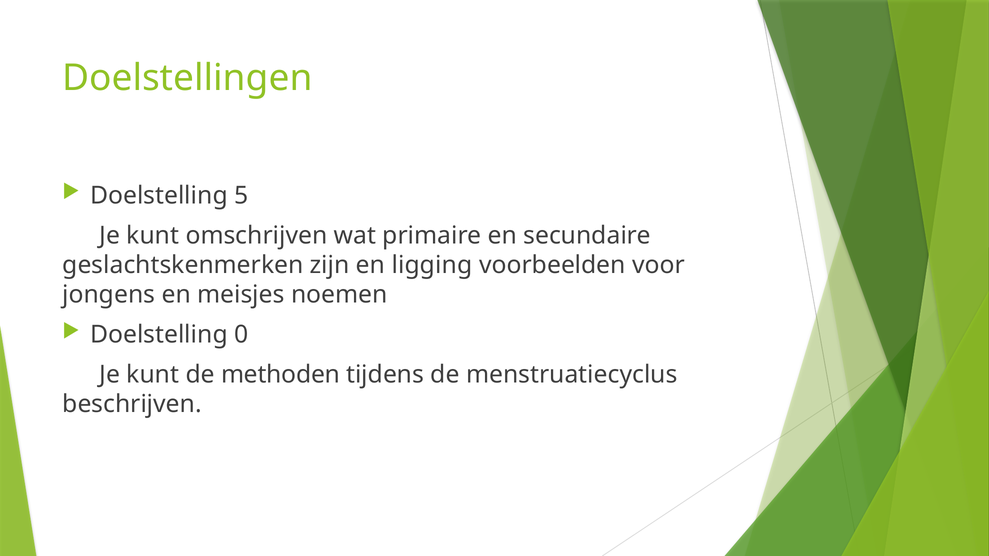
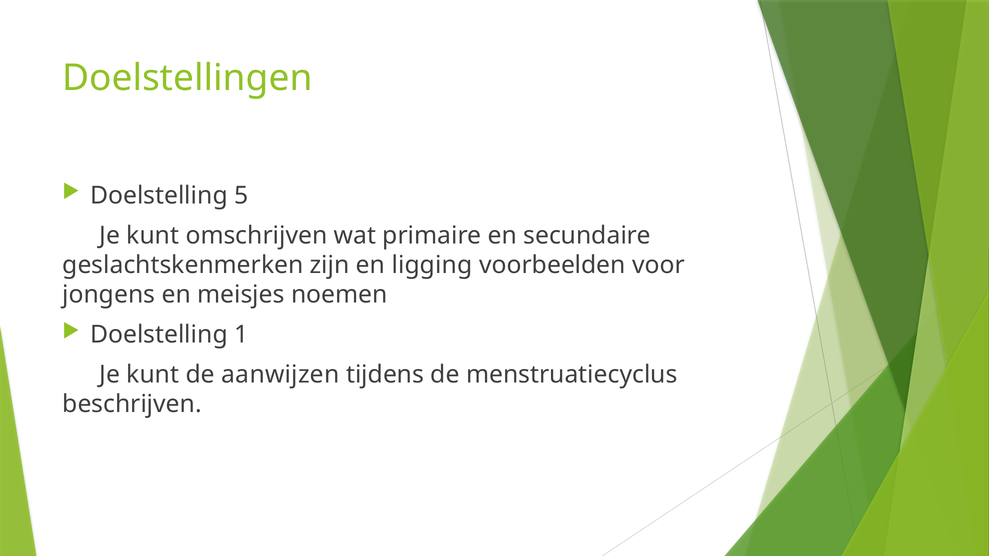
0: 0 -> 1 (241, 335)
methoden: methoden -> aanwijzen (280, 375)
